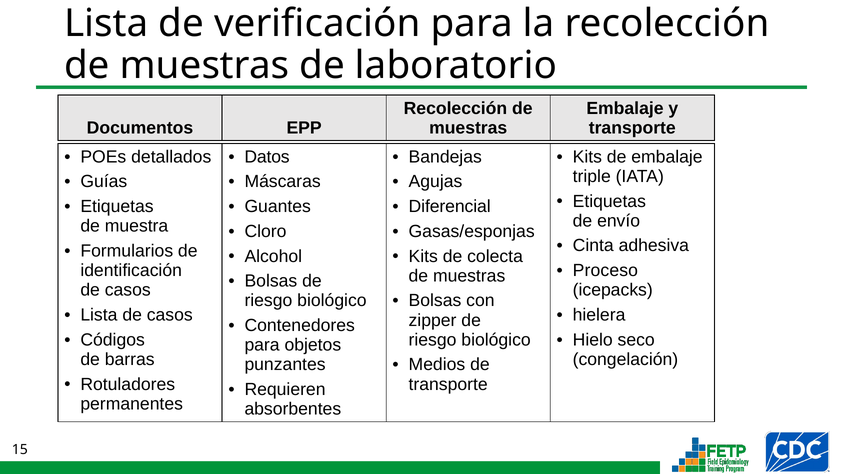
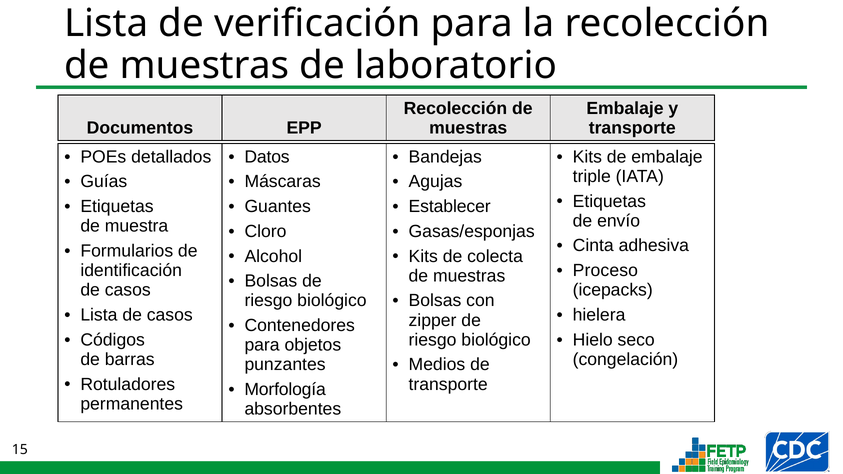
Diferencial: Diferencial -> Establecer (450, 207)
Requieren: Requieren -> Morfología (285, 390)
